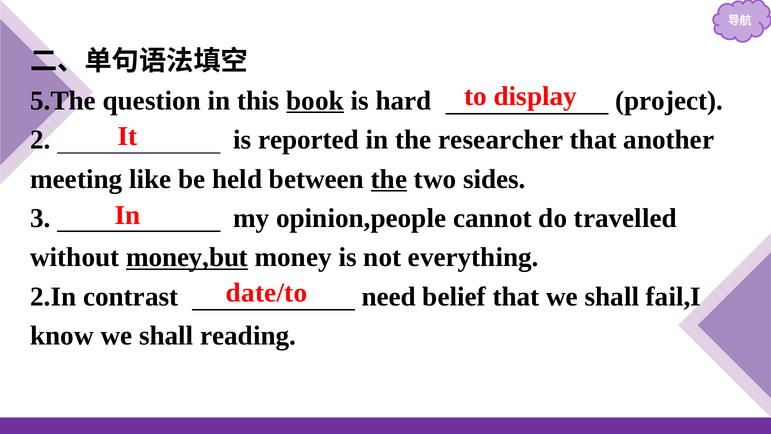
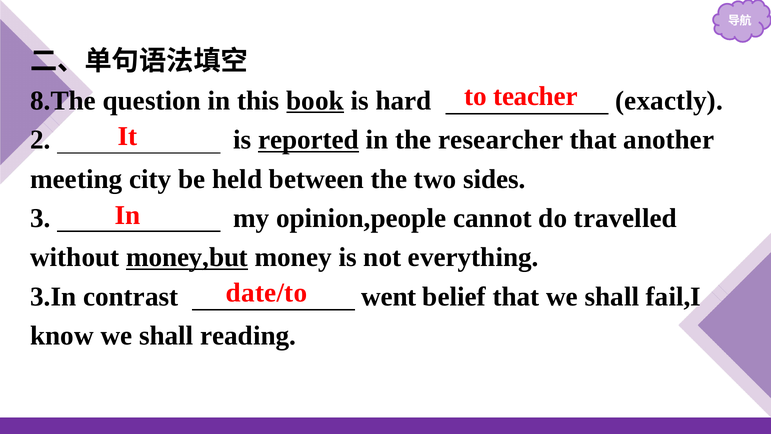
display: display -> teacher (535, 96)
5.The: 5.The -> 8.The (63, 101)
project: project -> exactly (669, 101)
reported underline: none -> present (308, 140)
like: like -> city (150, 179)
the underline: present -> none (389, 179)
2.In: 2.In -> 3.In (53, 296)
need: need -> went (389, 296)
